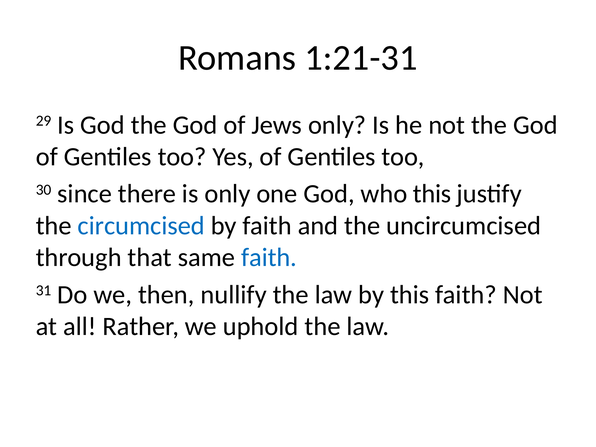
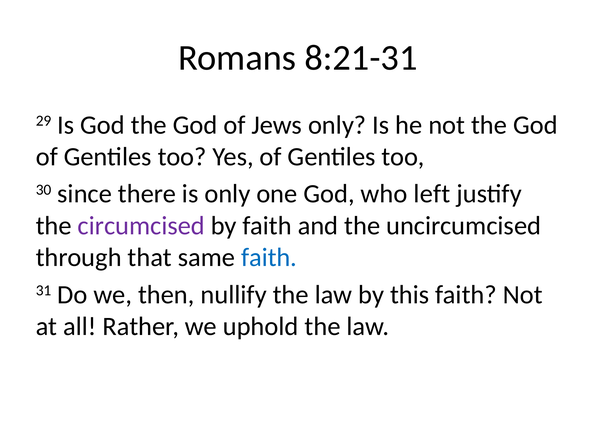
1:21-31: 1:21-31 -> 8:21-31 (361, 58)
who this: this -> left (432, 194)
circumcised colour: blue -> purple (141, 226)
